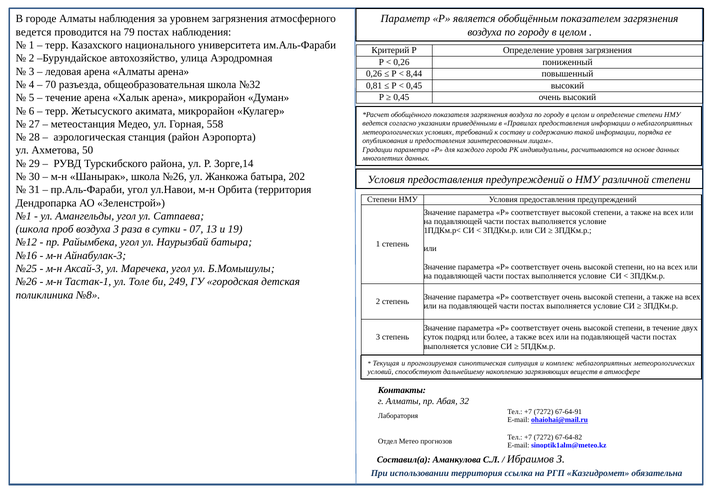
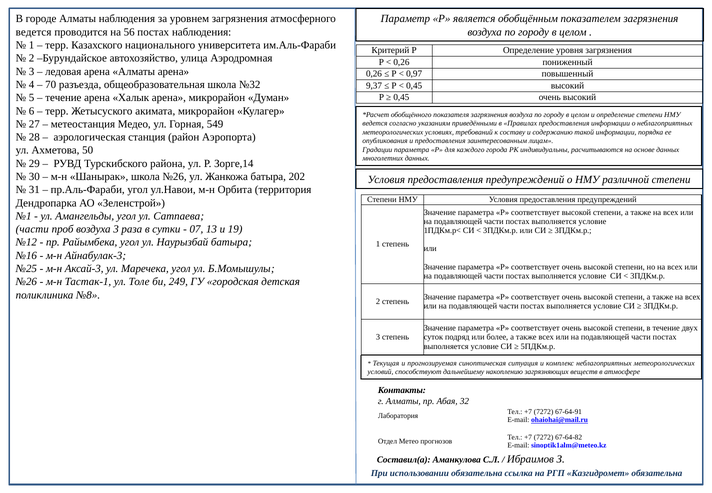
79: 79 -> 56 (129, 32)
8,44: 8,44 -> 0,97 (414, 74)
0,81: 0,81 -> 9,37 (374, 86)
558: 558 -> 549 (215, 124)
школа: школа -> части (32, 229)
использовании территория: территория -> обязательна (477, 473)
